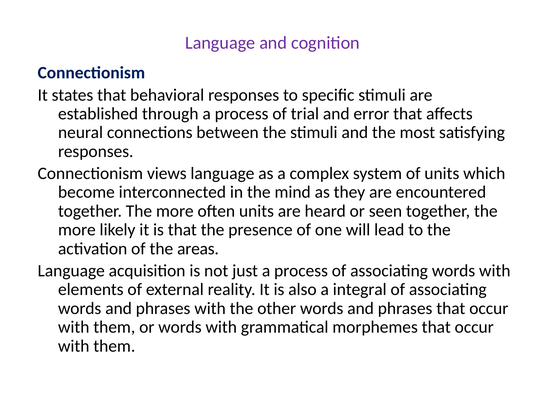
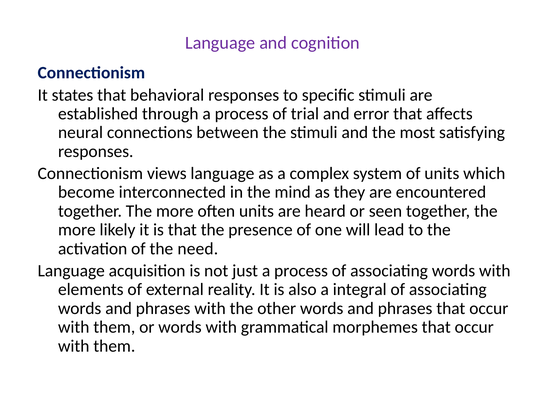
areas: areas -> need (198, 249)
